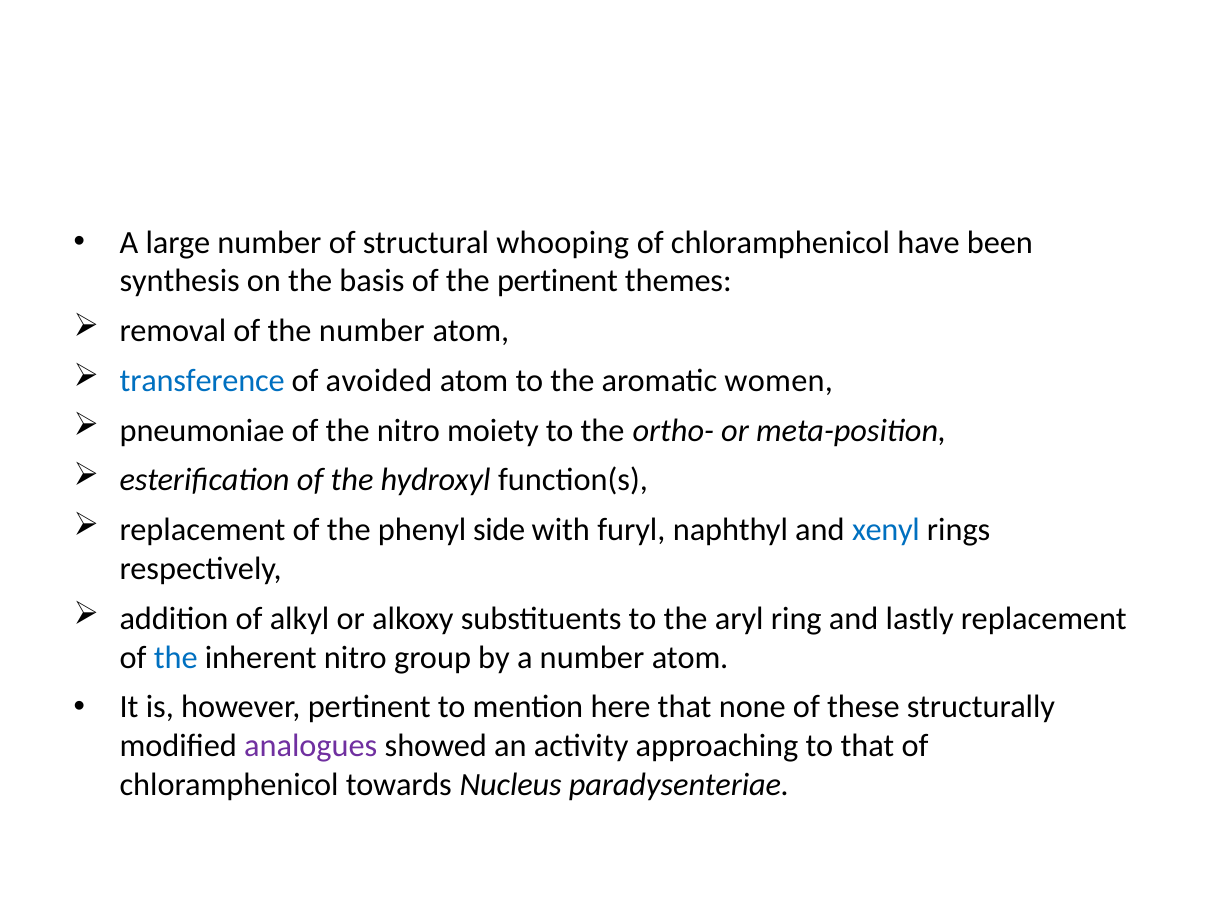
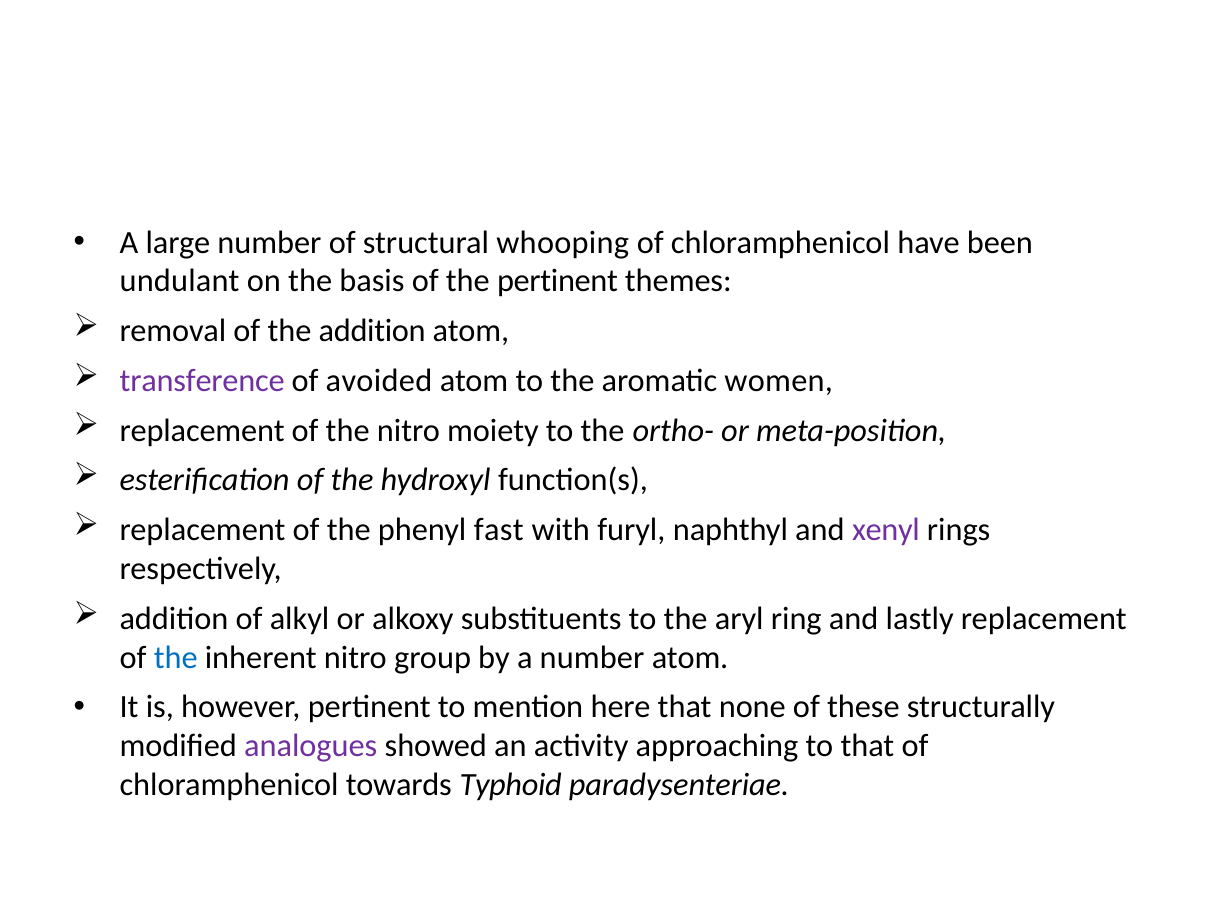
synthesis: synthesis -> undulant (180, 281)
the number: number -> addition (372, 331)
transference colour: blue -> purple (202, 381)
pneumoniae: pneumoniae -> replacement (202, 431)
side: side -> fast (499, 530)
xenyl colour: blue -> purple (886, 530)
Nucleus: Nucleus -> Typhoid (511, 785)
